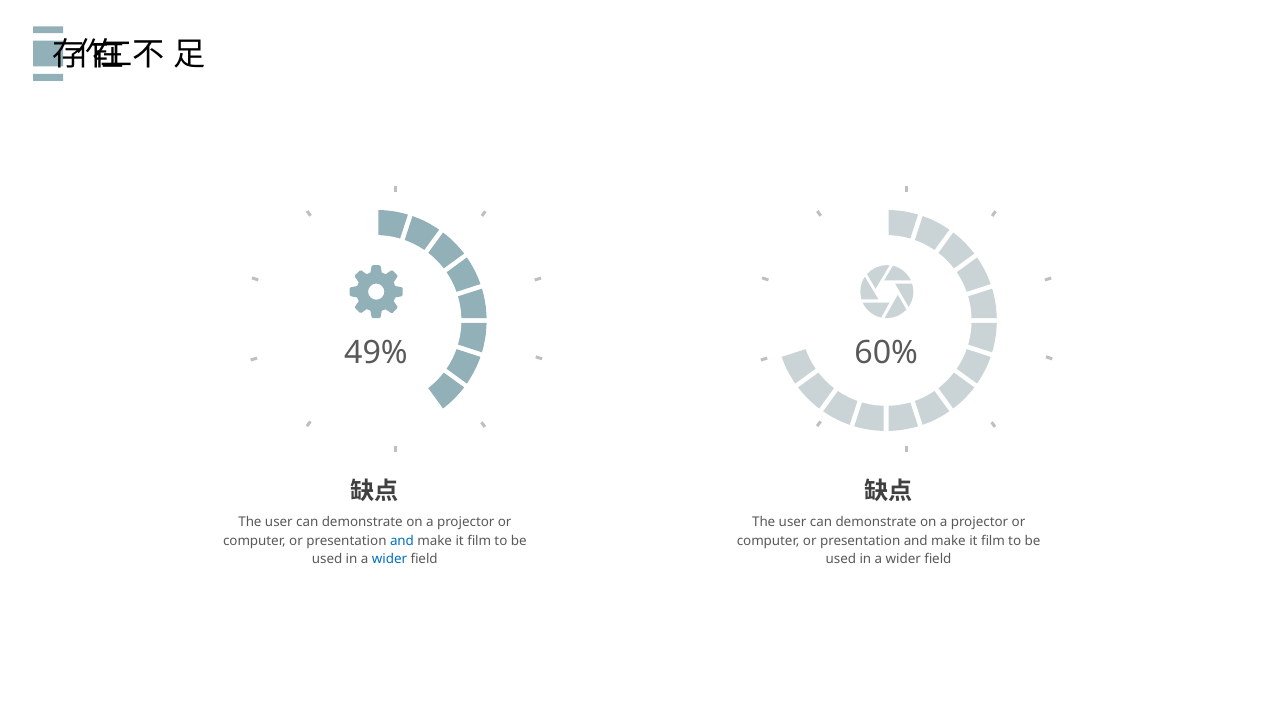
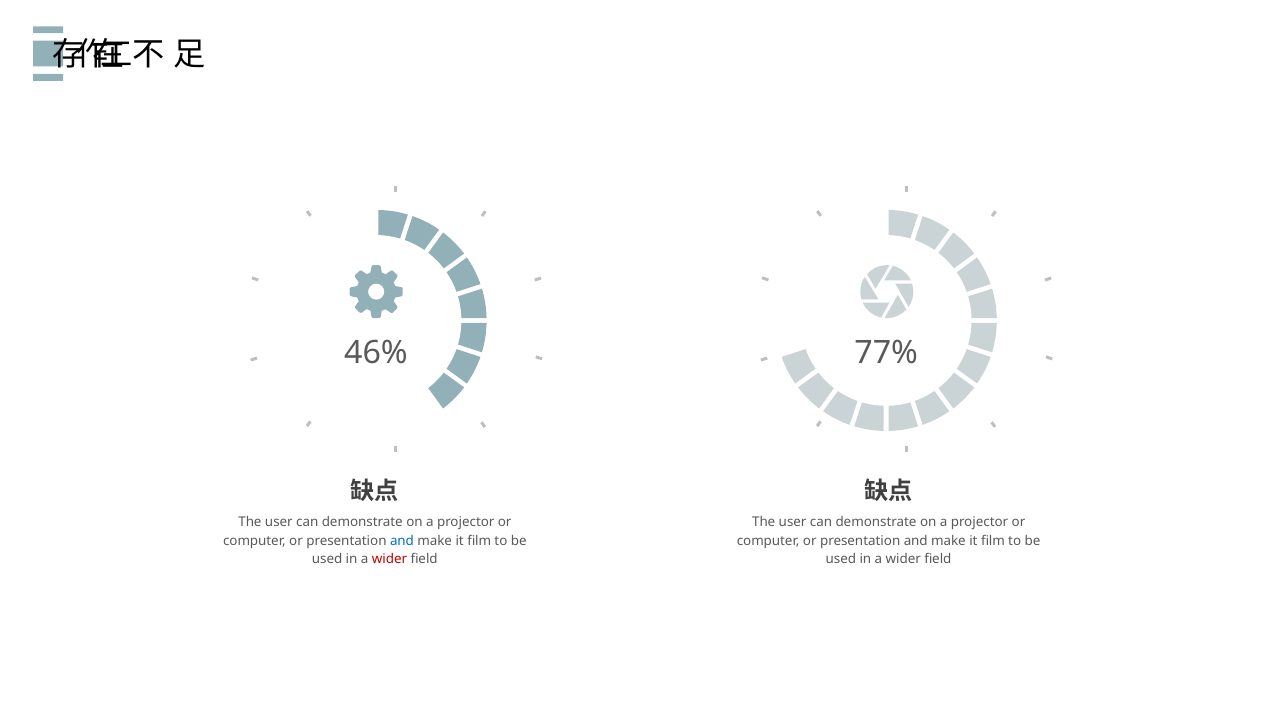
49%: 49% -> 46% (376, 353)
60%: 60% -> 77% (886, 353)
wider colour: blue -> red (389, 559)
